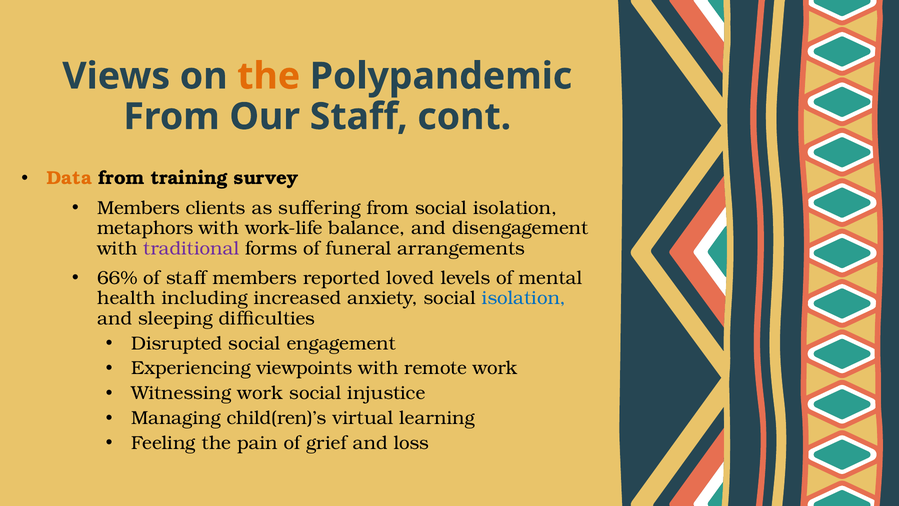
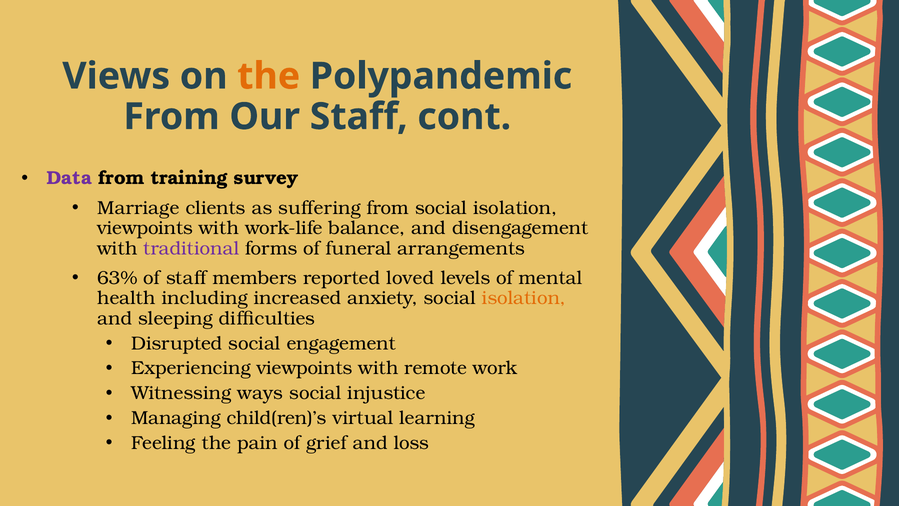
Data colour: orange -> purple (69, 178)
Members: Members -> Marriage (138, 208)
metaphors: metaphors -> viewpoints (145, 228)
66%: 66% -> 63% (117, 278)
isolation colour: blue -> orange (524, 298)
Witnessing work: work -> ways (260, 393)
